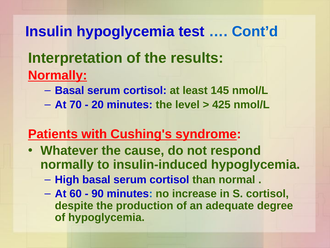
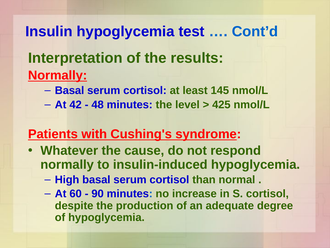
70: 70 -> 42 (76, 104)
20: 20 -> 48 (98, 104)
